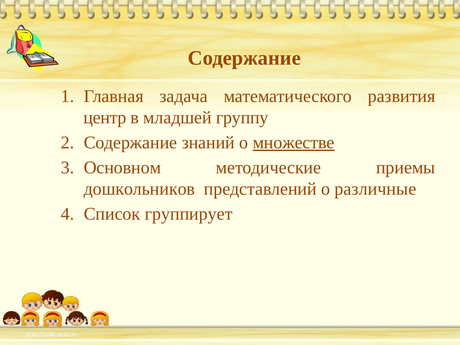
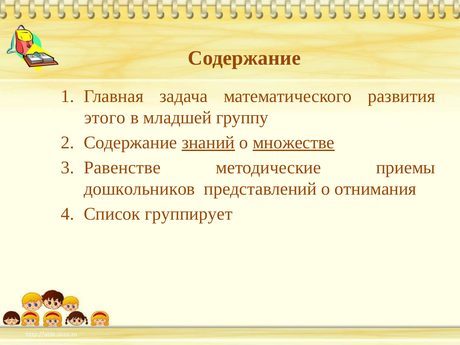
центр: центр -> этого (105, 118)
знаний underline: none -> present (208, 143)
Основном: Основном -> Равенстве (122, 168)
различные: различные -> отнимания (376, 189)
